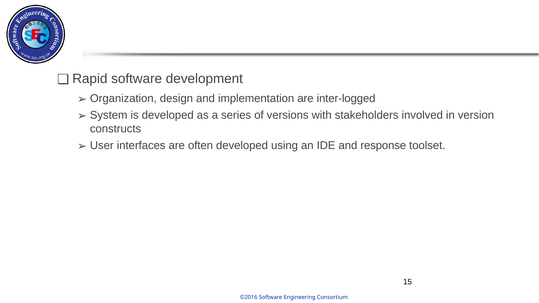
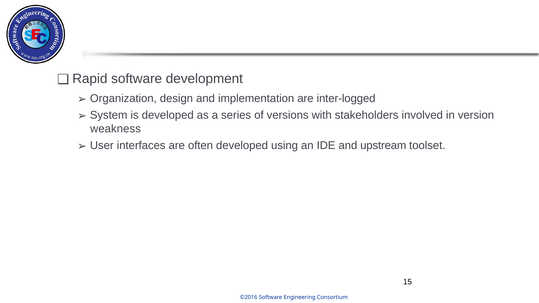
constructs: constructs -> weakness (115, 129)
response: response -> upstream (383, 146)
